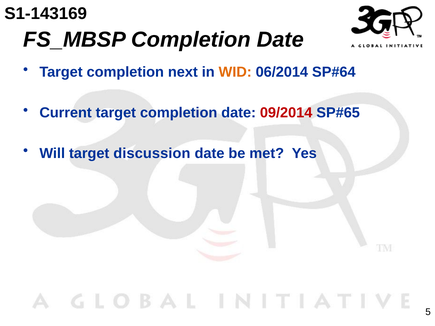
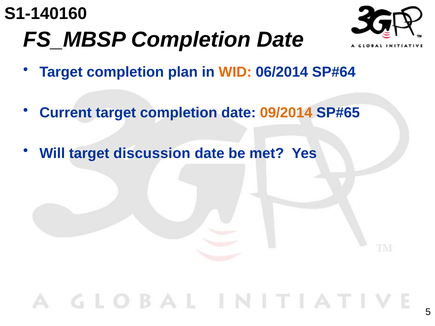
S1-143169: S1-143169 -> S1-140160 (46, 14)
next: next -> plan (183, 72)
09/2014 colour: red -> orange (286, 113)
